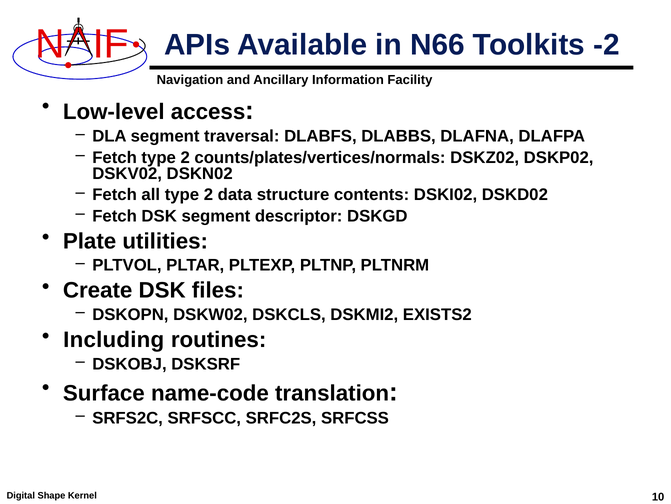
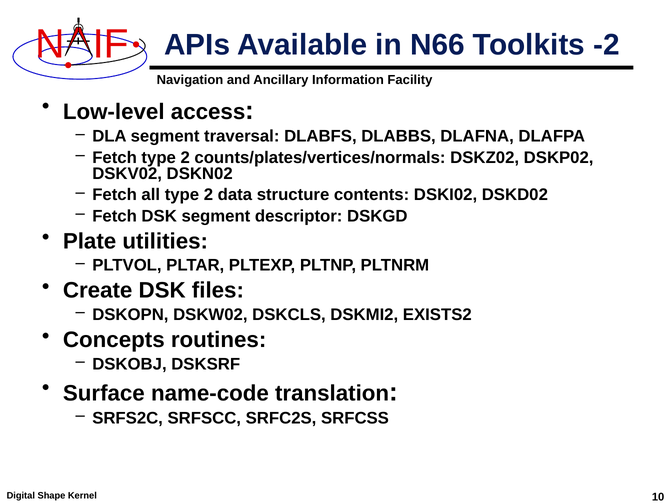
Including: Including -> Concepts (114, 340)
